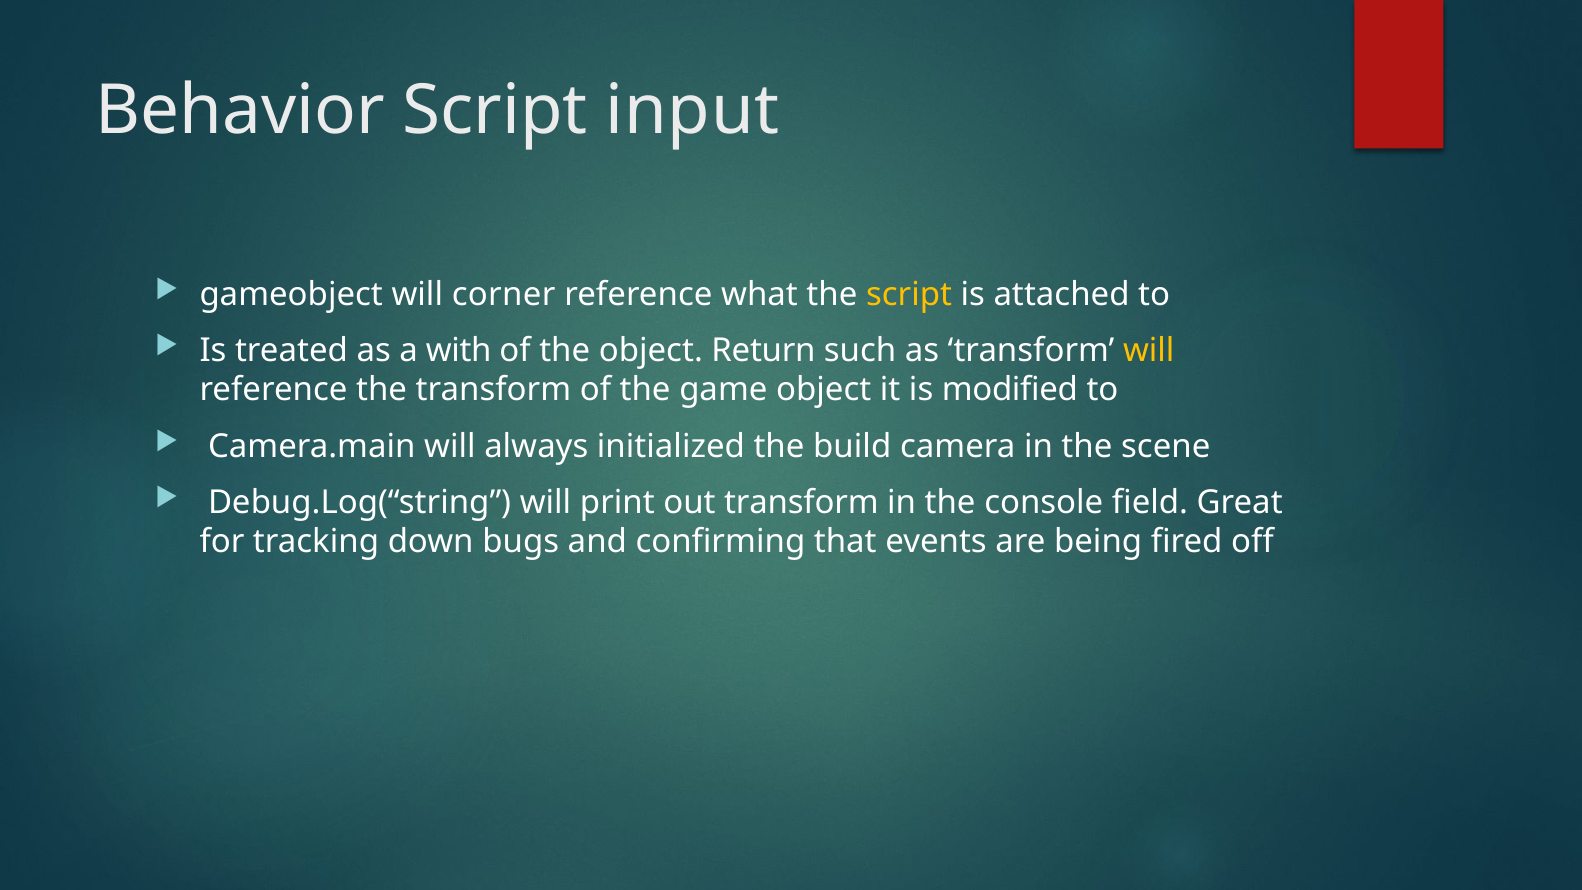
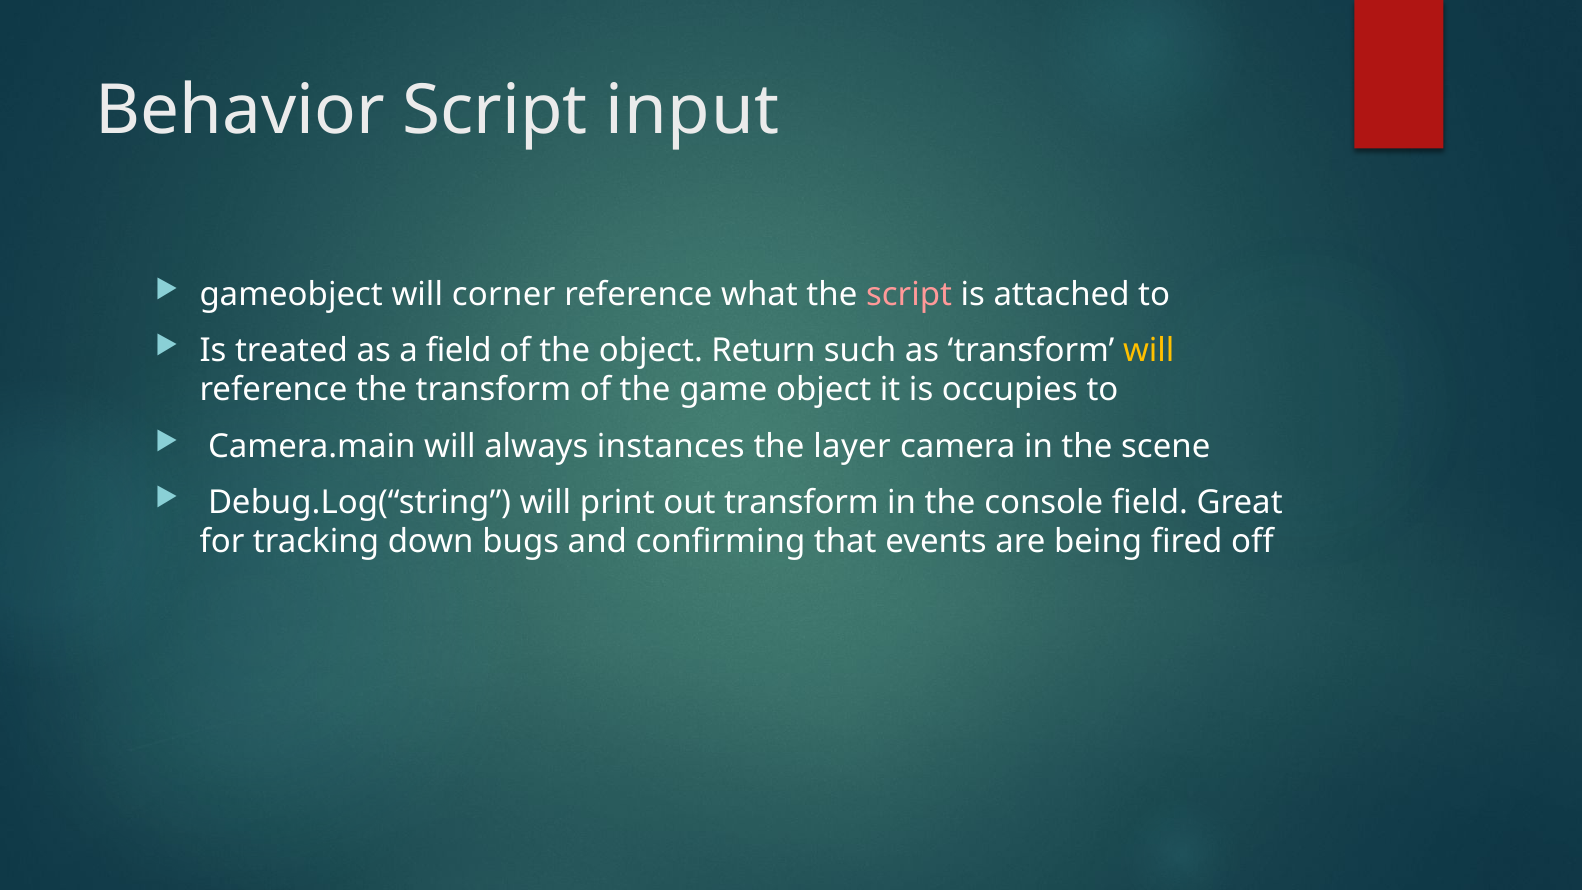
script colour: yellow -> pink (909, 294)
a with: with -> field (459, 350)
modified: modified -> occupies (1010, 390)
initialized: initialized -> instances (671, 446)
build: build -> layer (852, 446)
